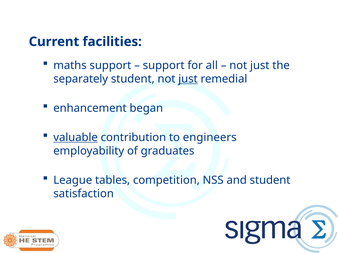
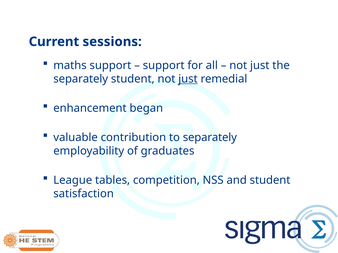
facilities: facilities -> sessions (112, 42)
valuable underline: present -> none (76, 138)
to engineers: engineers -> separately (210, 138)
